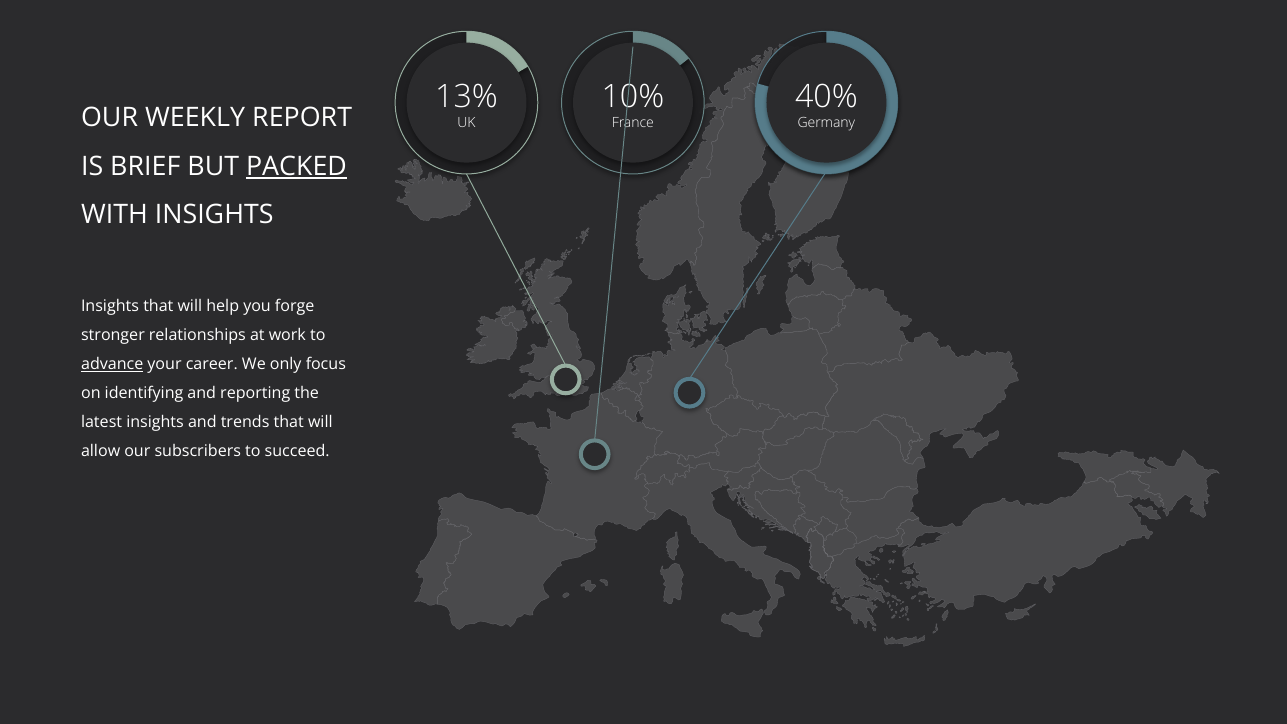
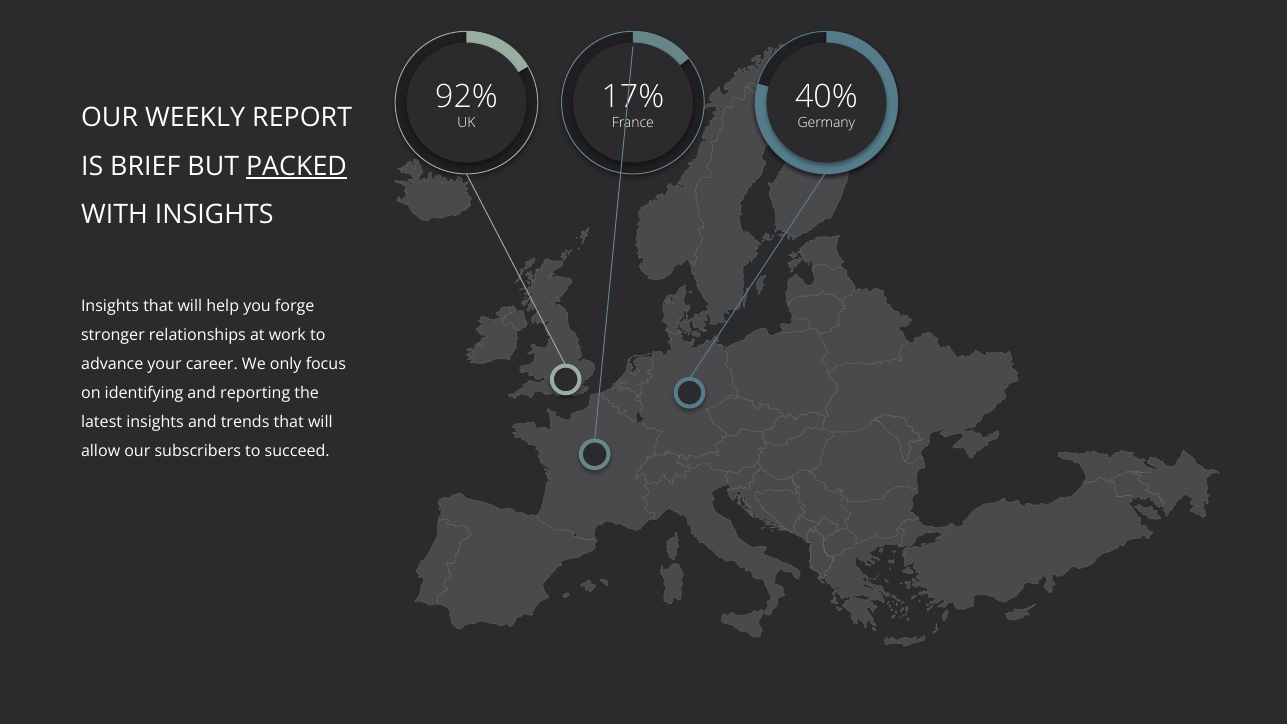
13%: 13% -> 92% (467, 96)
10%: 10% -> 17% (633, 96)
advance underline: present -> none (112, 364)
